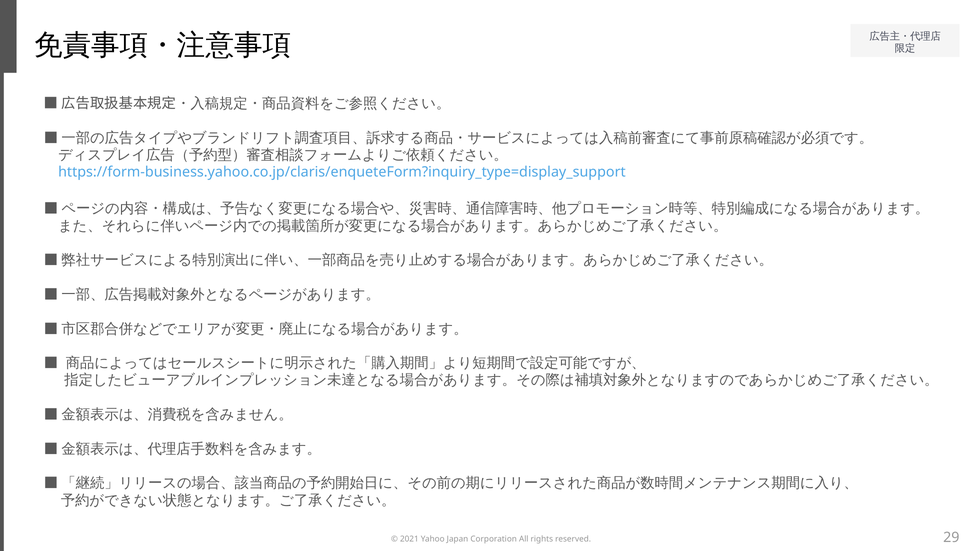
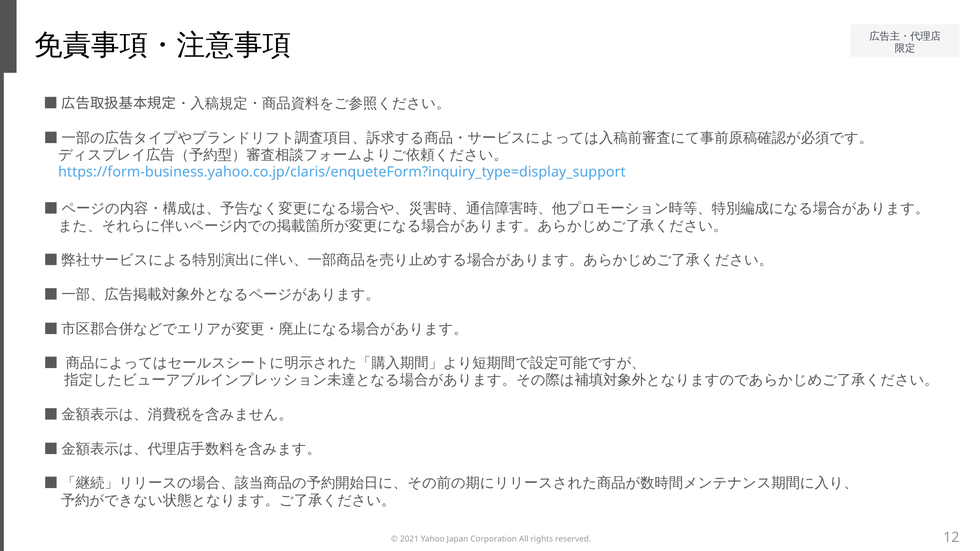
29: 29 -> 12 (951, 538)
